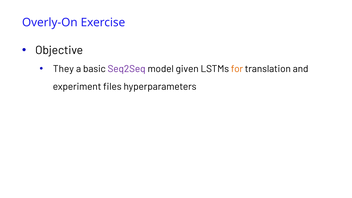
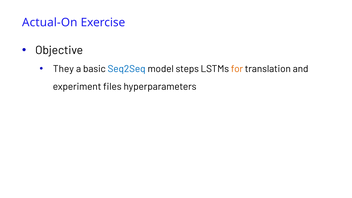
Overly-On: Overly-On -> Actual-On (50, 23)
Seq2Seq colour: purple -> blue (127, 69)
given: given -> steps (187, 69)
